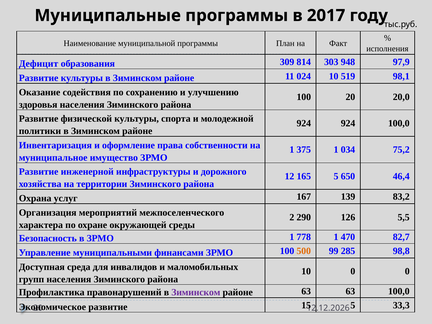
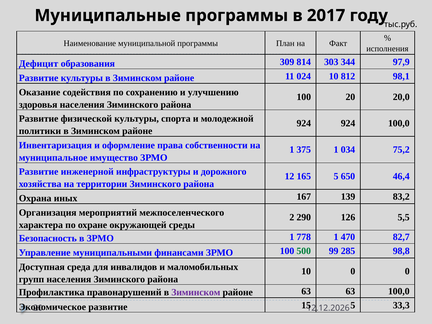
948: 948 -> 344 (348, 62)
519: 519 -> 812 (348, 76)
услуг: услуг -> иных (66, 198)
500 colour: orange -> green (304, 251)
